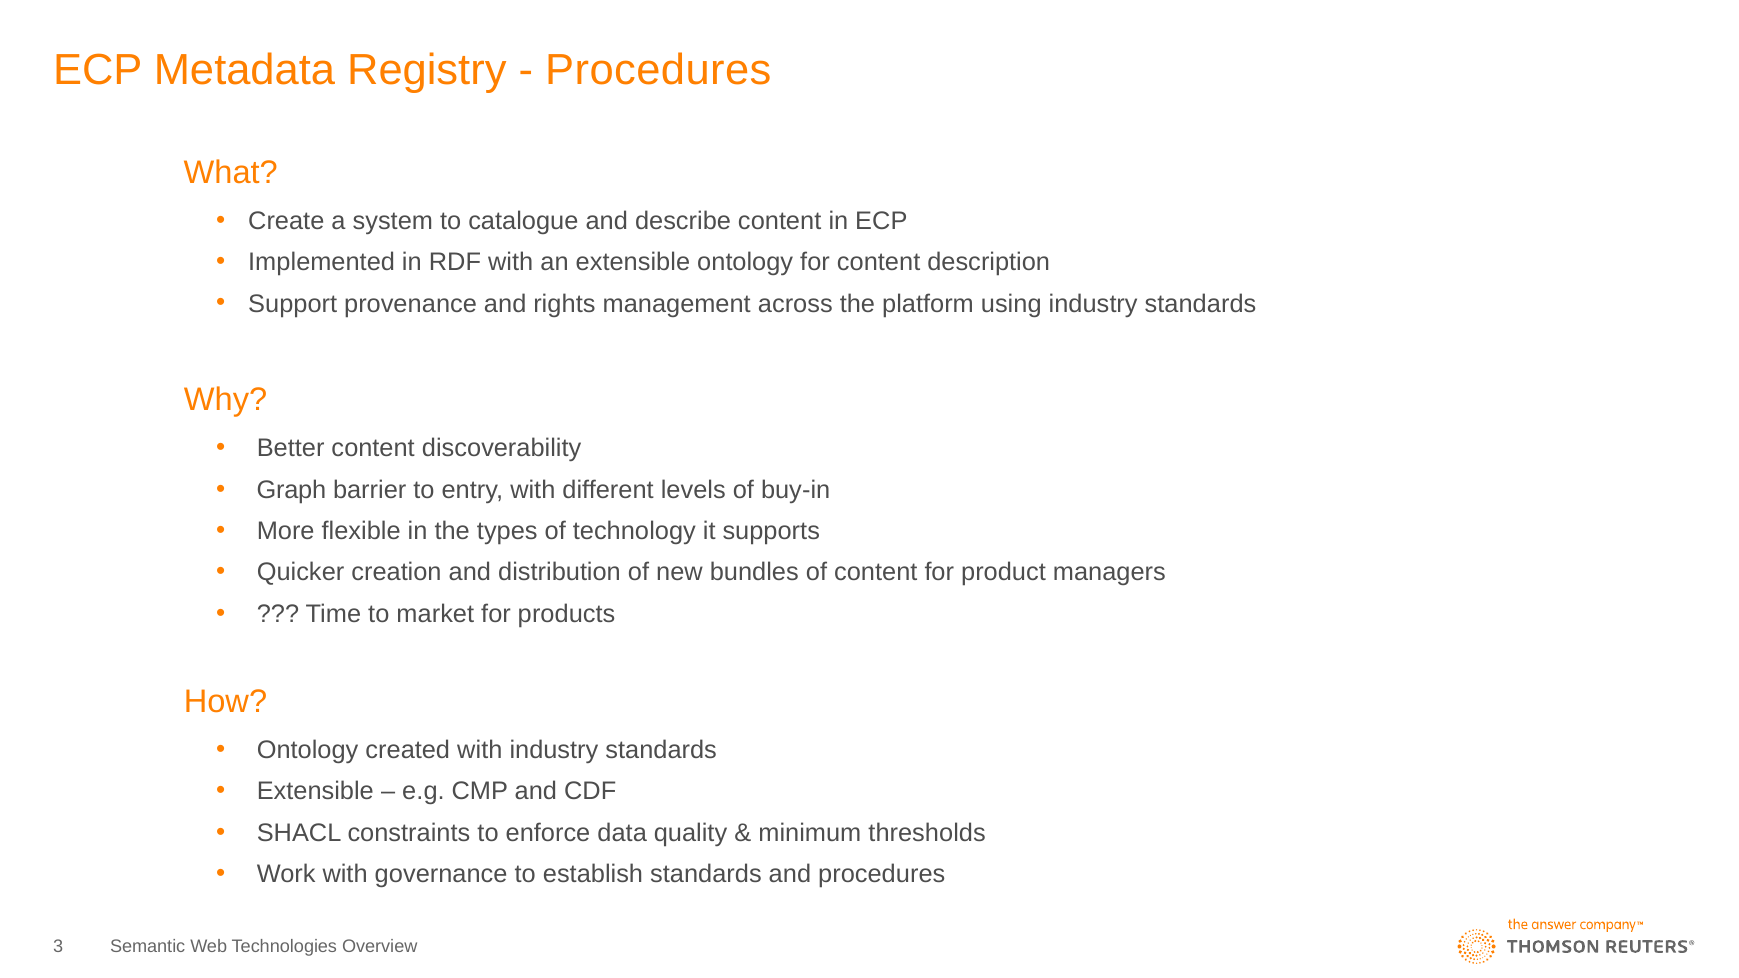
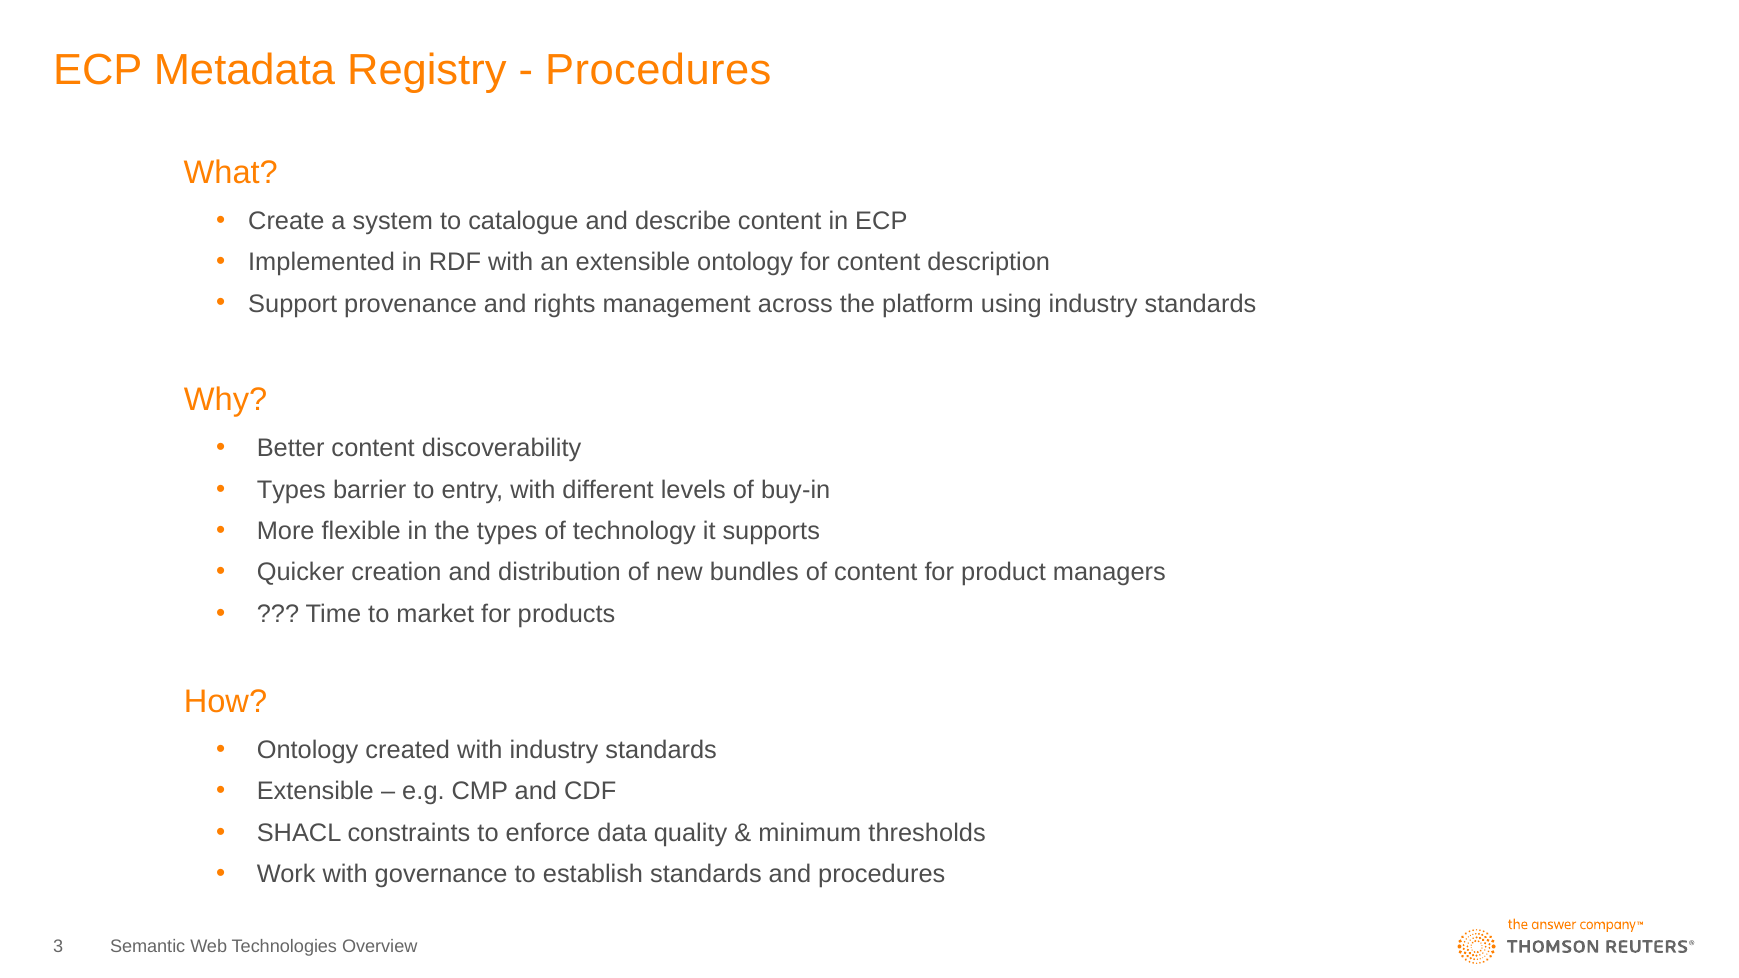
Graph: Graph -> Types (291, 490)
